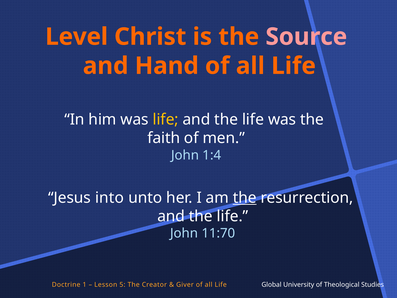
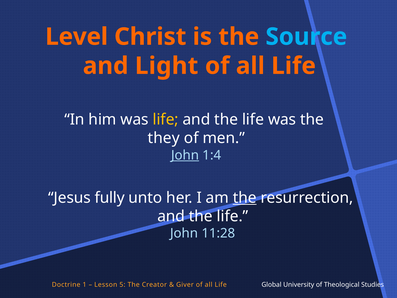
Source colour: pink -> light blue (306, 37)
Hand: Hand -> Light (167, 66)
faith: faith -> they (164, 138)
John underline: none -> present (185, 155)
into: into -> fully (110, 198)
11:70: 11:70 -> 11:28 (218, 233)
